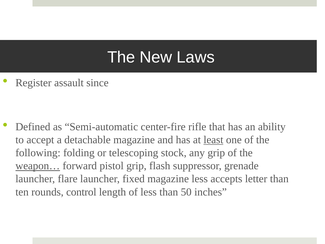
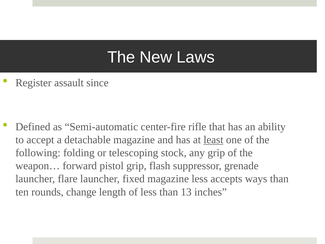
weapon… underline: present -> none (38, 166)
letter: letter -> ways (256, 179)
control: control -> change (81, 192)
50: 50 -> 13 (186, 192)
